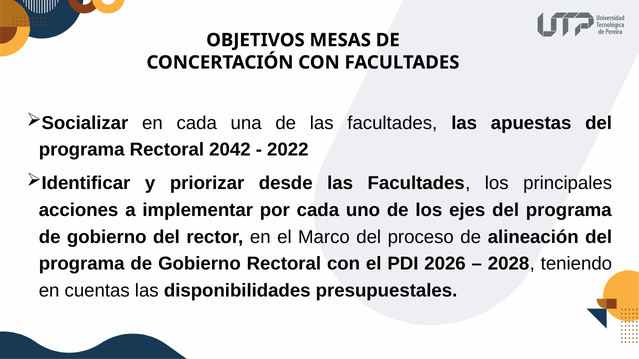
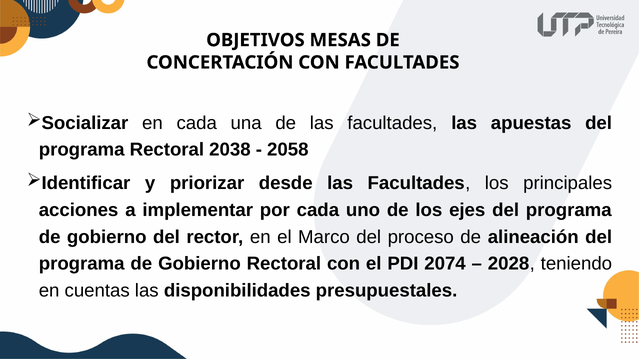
2042: 2042 -> 2038 (230, 150)
2022: 2022 -> 2058 (288, 150)
2026: 2026 -> 2074 (445, 264)
